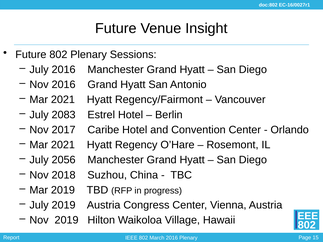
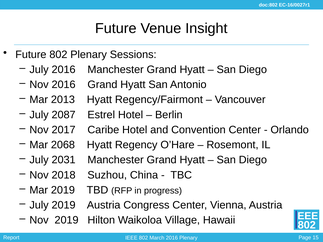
2021: 2021 -> 2013 (63, 100)
2083: 2083 -> 2087 (64, 115)
2021: 2021 -> 2068 (63, 145)
2056: 2056 -> 2031 (64, 160)
